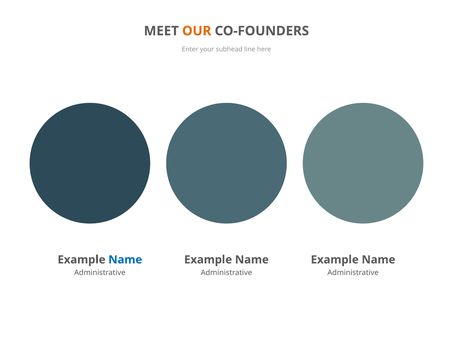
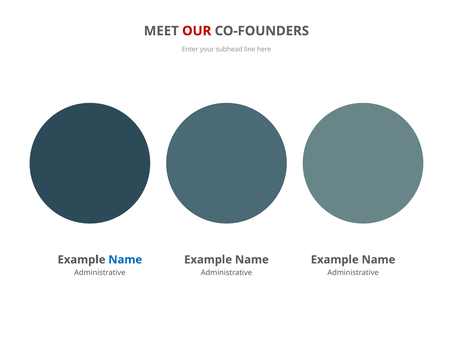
OUR colour: orange -> red (197, 31)
